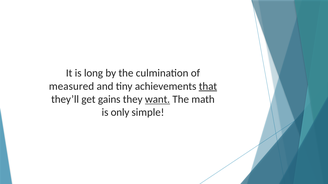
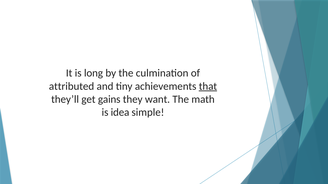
measured: measured -> attributed (72, 86)
want underline: present -> none (157, 100)
only: only -> idea (120, 113)
